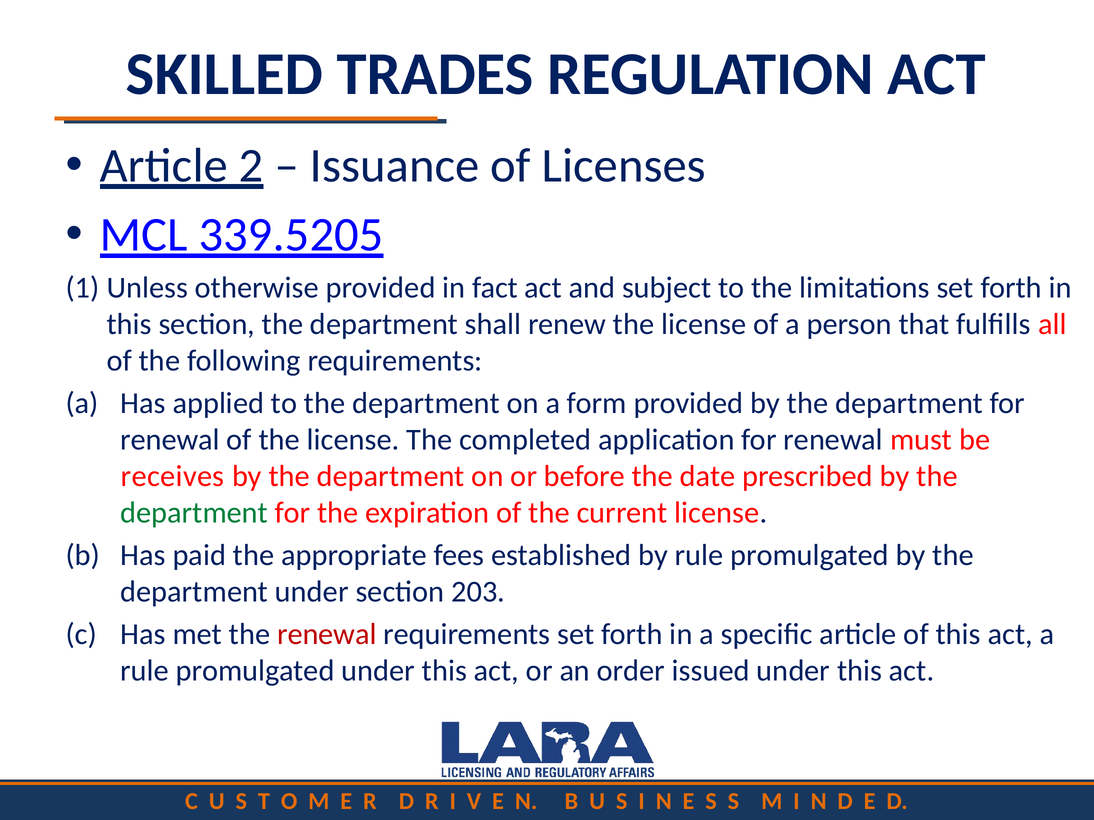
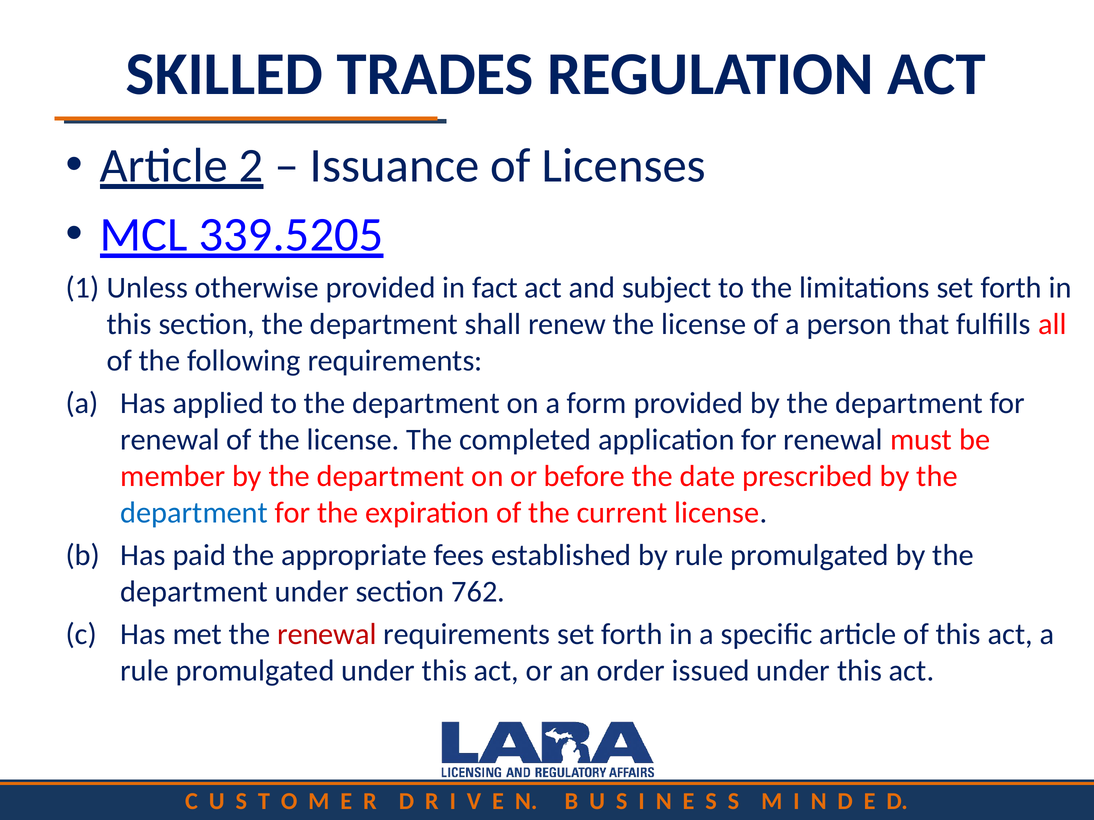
receives: receives -> member (173, 477)
department colour: green -> blue (194, 513)
203: 203 -> 762 (478, 592)
